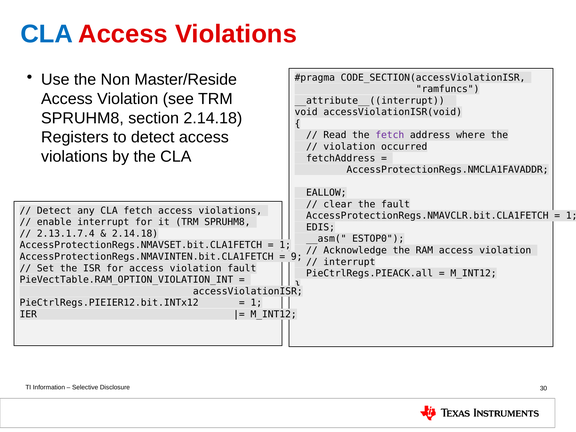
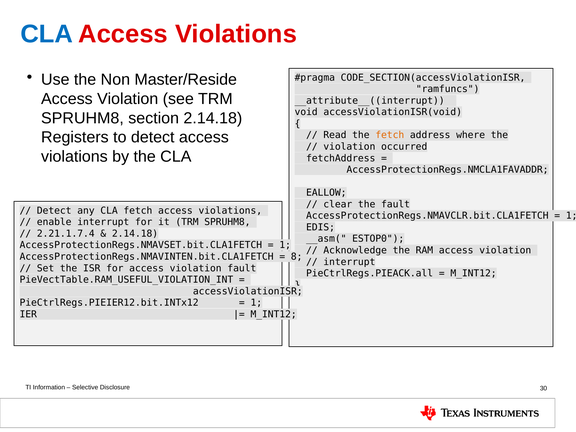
fetch colour: purple -> orange (390, 135)
2.13.1.7.4: 2.13.1.7.4 -> 2.21.1.7.4 (66, 234)
9: 9 -> 8 (297, 257)
PieVectTable.RAM_OPTION_VIOLATION_INT: PieVectTable.RAM_OPTION_VIOLATION_INT -> PieVectTable.RAM_USEFUL_VIOLATION_INT (126, 280)
